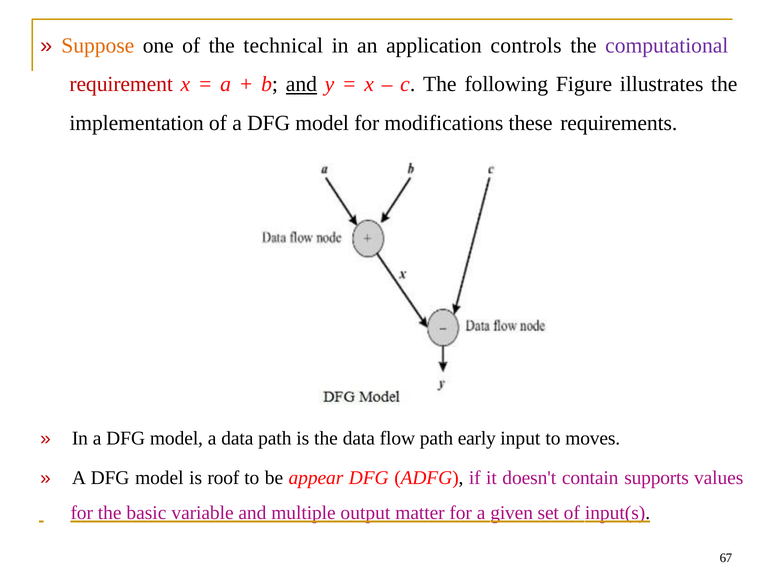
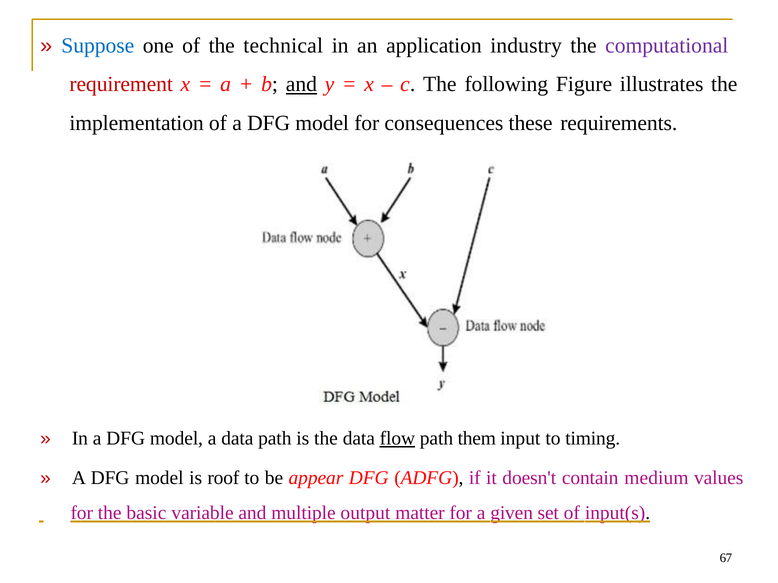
Suppose colour: orange -> blue (98, 45)
controls: controls -> industry (526, 45)
modifications: modifications -> consequences (444, 123)
flow underline: none -> present (397, 439)
early: early -> them (477, 439)
moves: moves -> timing (593, 439)
supports: supports -> medium (656, 478)
